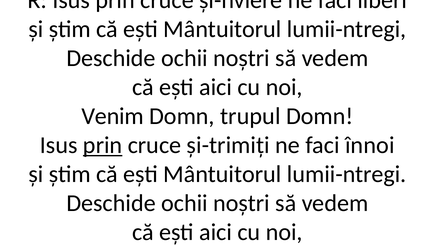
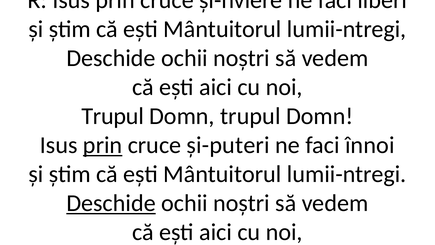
Venim: Venim -> Trupul (113, 116)
și-trimiți: și-trimiți -> și-puteri (228, 145)
Deschide underline: none -> present (111, 203)
